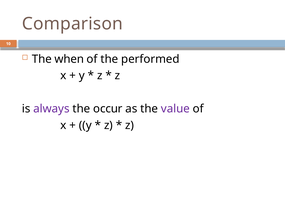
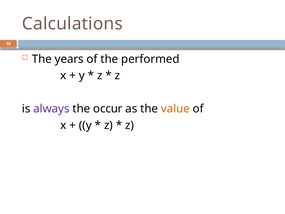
Comparison: Comparison -> Calculations (72, 24)
when: when -> years (69, 59)
value colour: purple -> orange (175, 109)
